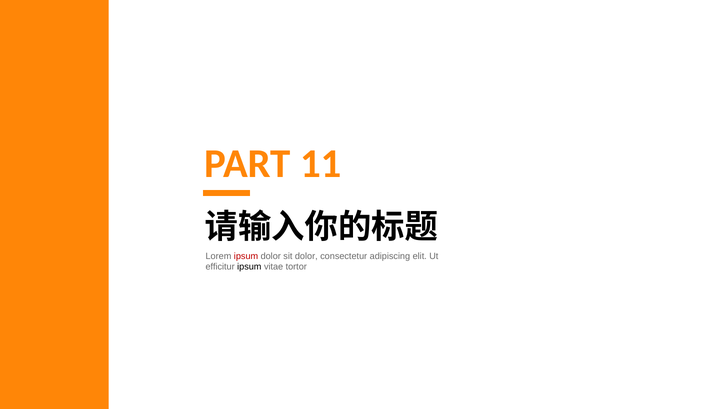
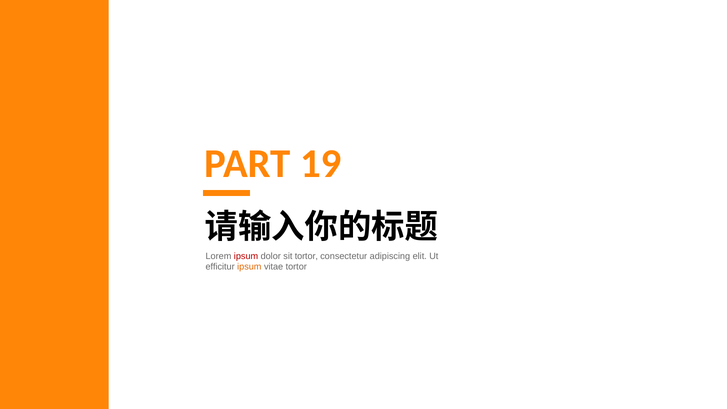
11: 11 -> 19 (321, 164)
sit dolor: dolor -> tortor (306, 256)
ipsum colour: black -> orange (249, 267)
